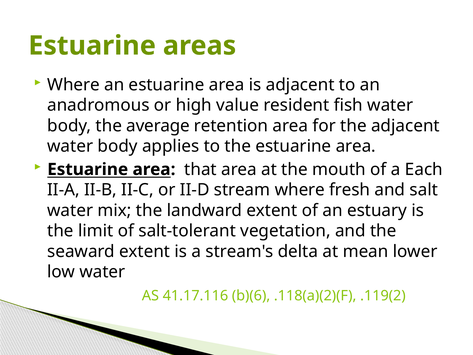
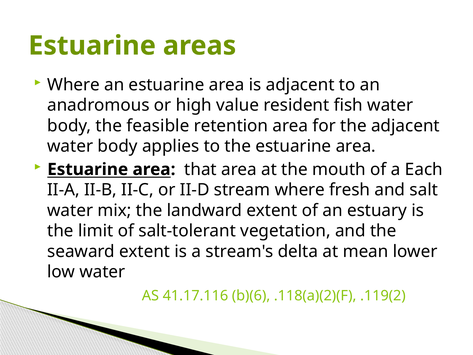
average: average -> feasible (158, 126)
